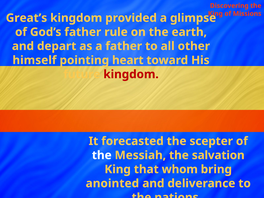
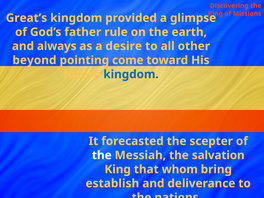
depart: depart -> always (57, 46)
a father: father -> desire (124, 46)
himself: himself -> beyond (34, 60)
heart: heart -> come (128, 60)
kingdom colour: red -> blue (131, 74)
anointed: anointed -> establish (112, 183)
